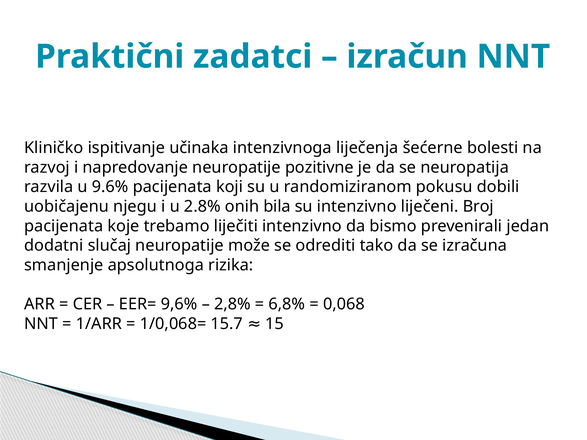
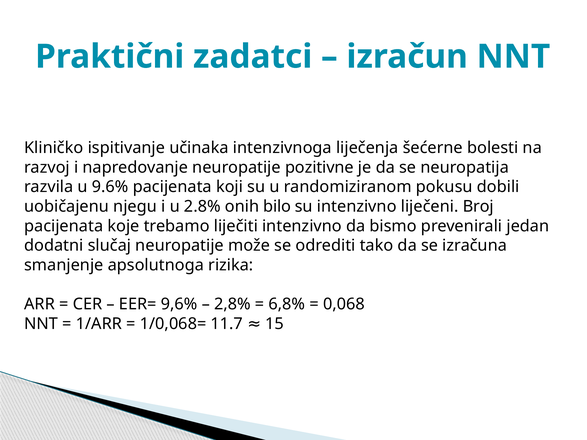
bila: bila -> bilo (277, 207)
15.7: 15.7 -> 11.7 (227, 324)
